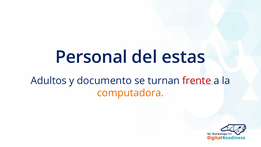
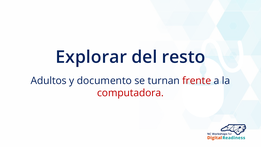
Personal: Personal -> Explorar (91, 57)
estas: estas -> resto (184, 57)
computadora colour: orange -> red (130, 93)
